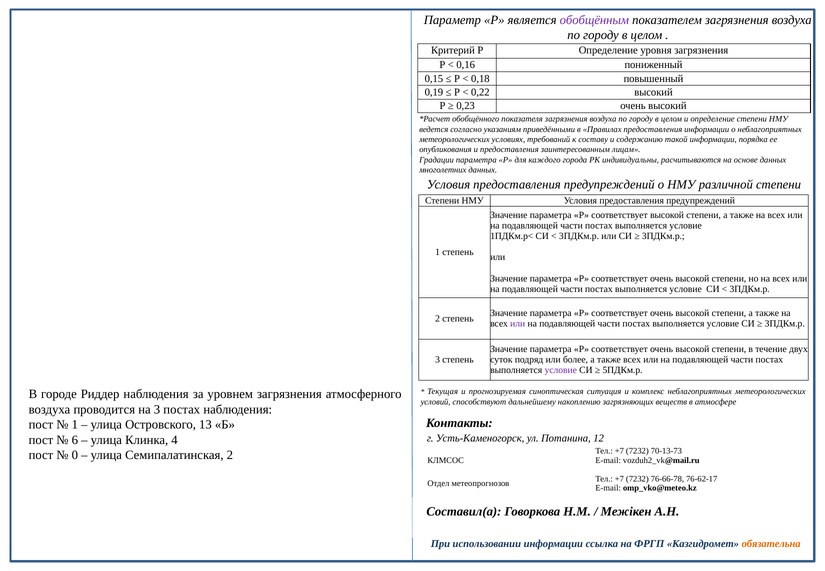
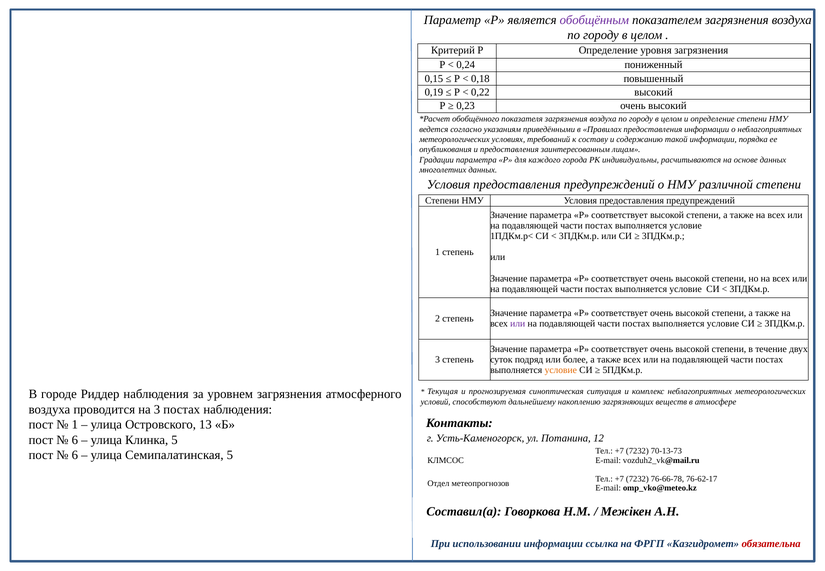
0,16: 0,16 -> 0,24 (466, 65)
условие colour: purple -> orange (561, 370)
Клинка 4: 4 -> 5 (175, 440)
0: 0 -> 6 (75, 455)
Семипалатинская 2: 2 -> 5 (230, 455)
обязательна colour: orange -> red (771, 544)
